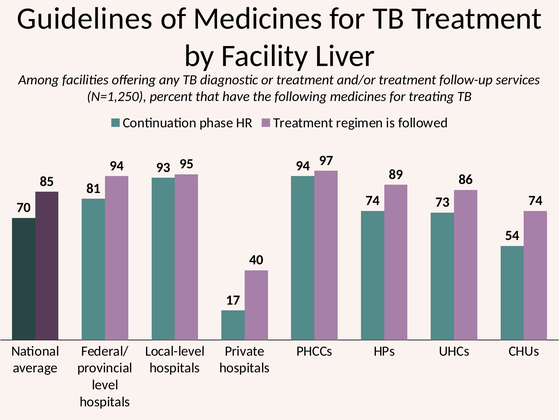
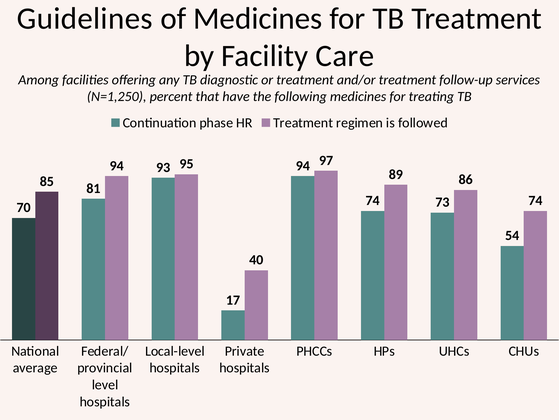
Liver: Liver -> Care (345, 56)
